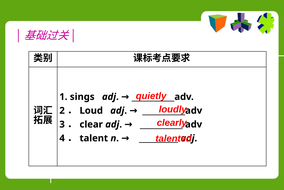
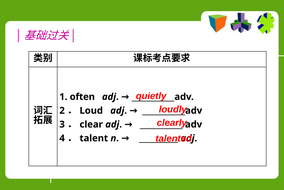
sings: sings -> often (82, 97)
